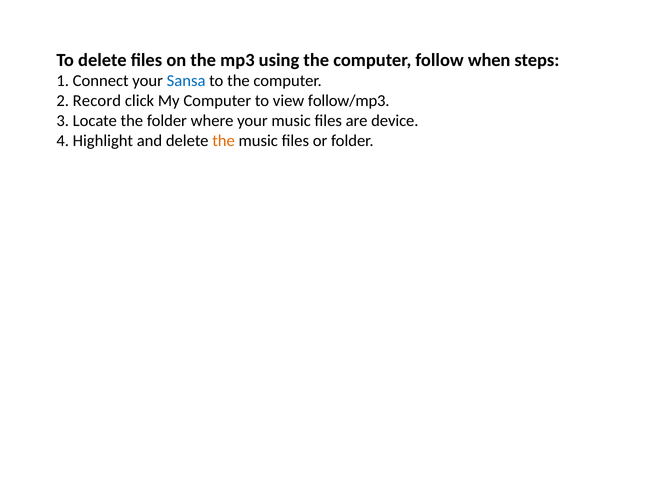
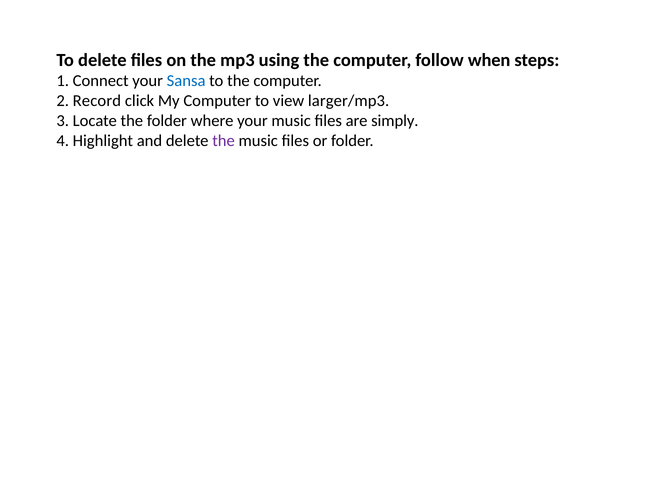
follow/mp3: follow/mp3 -> larger/mp3 (349, 101)
device: device -> simply (395, 121)
the colour: orange -> purple (224, 141)
